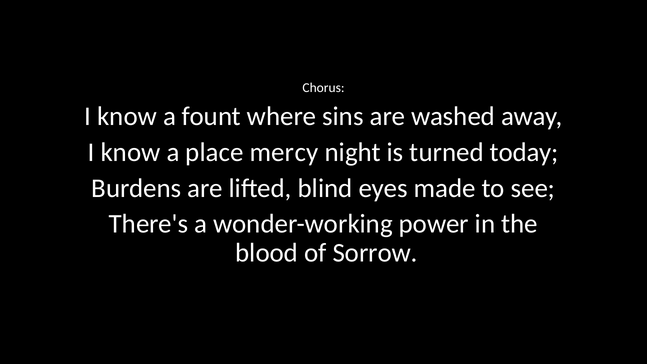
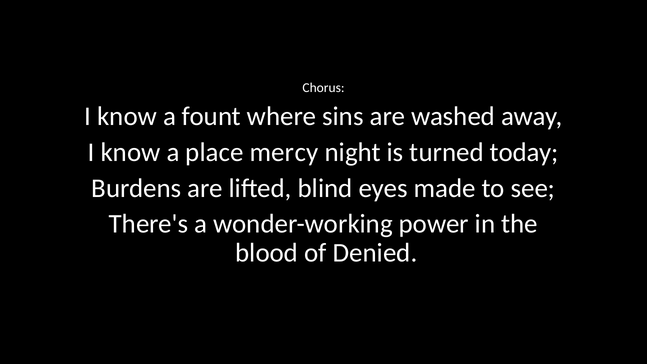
Sorrow: Sorrow -> Denied (375, 253)
